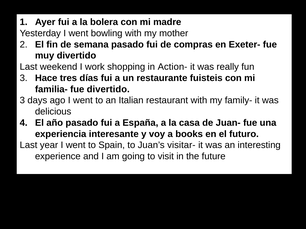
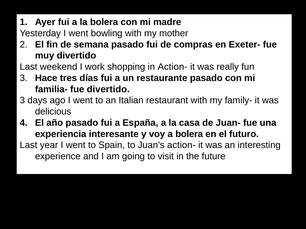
restaurante fuisteis: fuisteis -> pasado (206, 78)
a books: books -> bolera (189, 134)
Juan’s visitar-: visitar- -> action- (181, 145)
